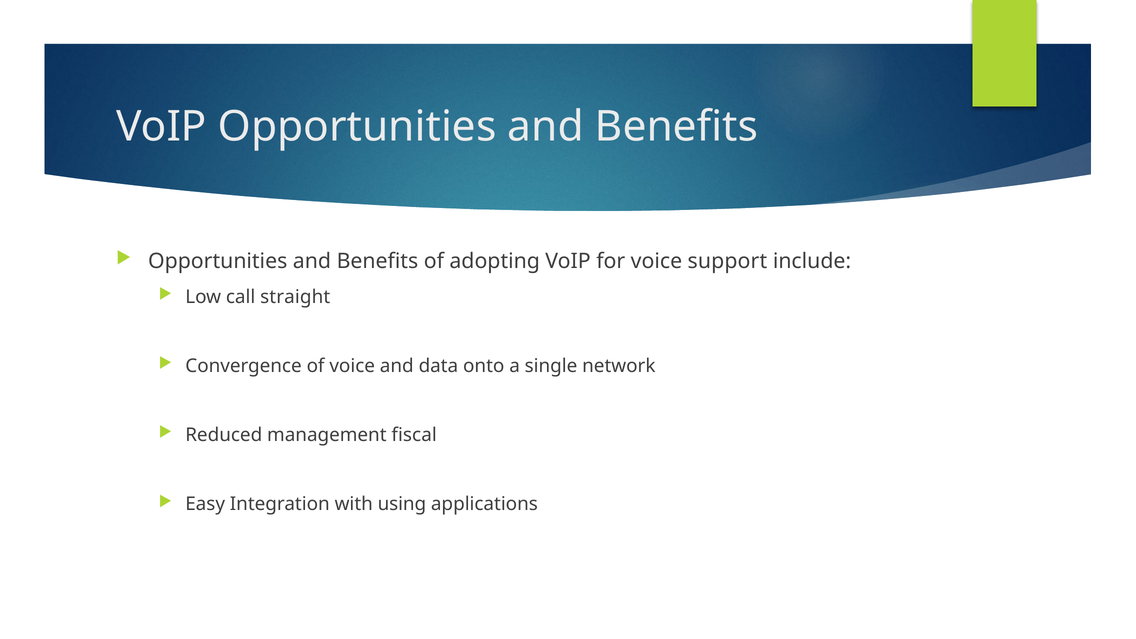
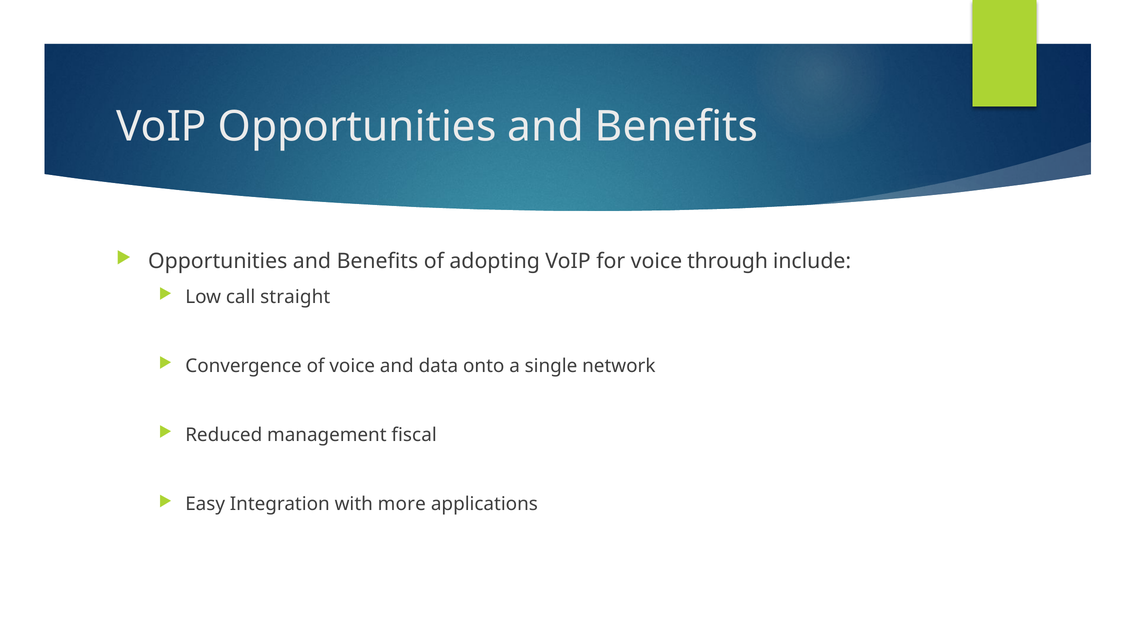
support: support -> through (728, 261)
using: using -> more (402, 504)
